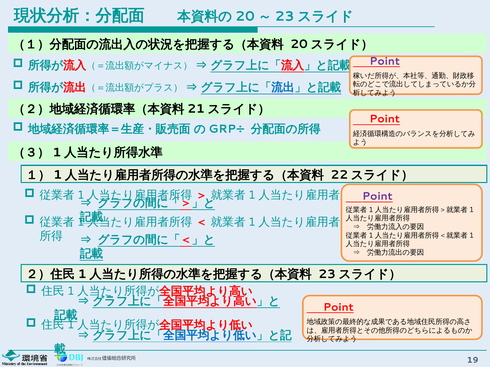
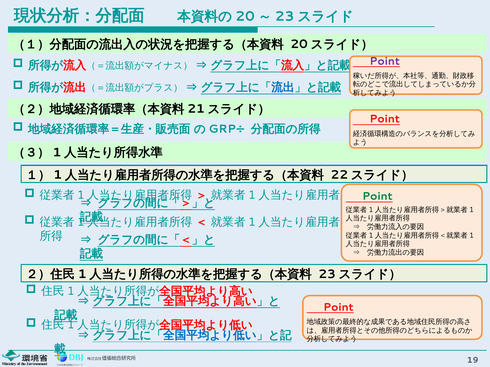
Point colour: purple -> green (377, 197)
